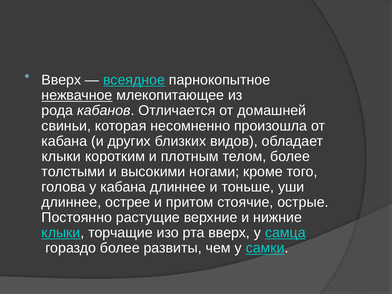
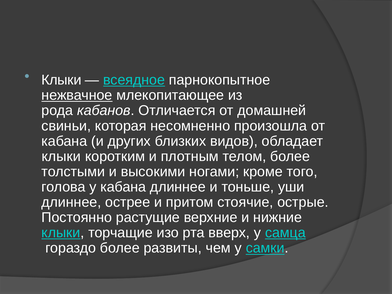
Вверх: Вверх -> Клыки (61, 80)
